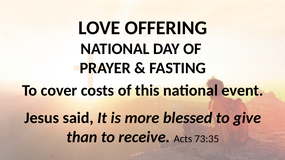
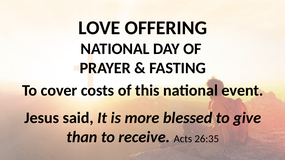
73:35: 73:35 -> 26:35 (207, 139)
